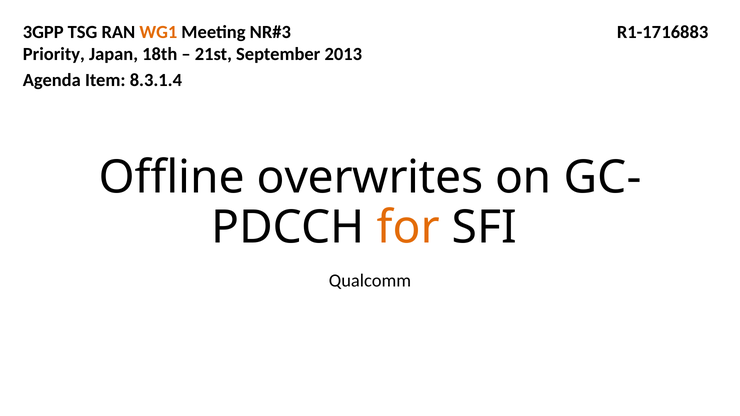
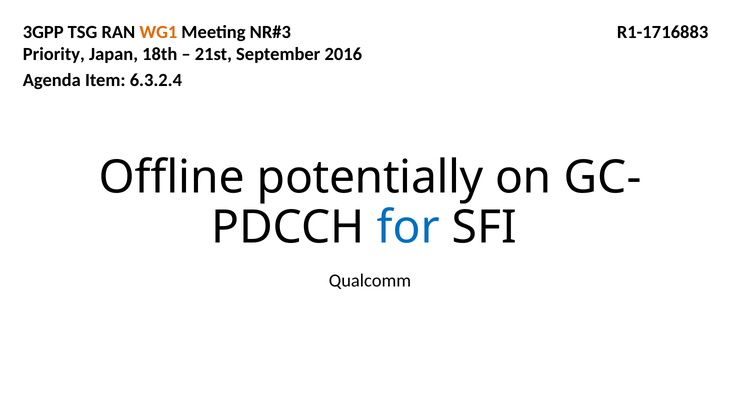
2013: 2013 -> 2016 (343, 54)
8.3.1.4: 8.3.1.4 -> 6.3.2.4 (156, 80)
overwrites: overwrites -> potentially (370, 178)
for colour: orange -> blue (408, 228)
